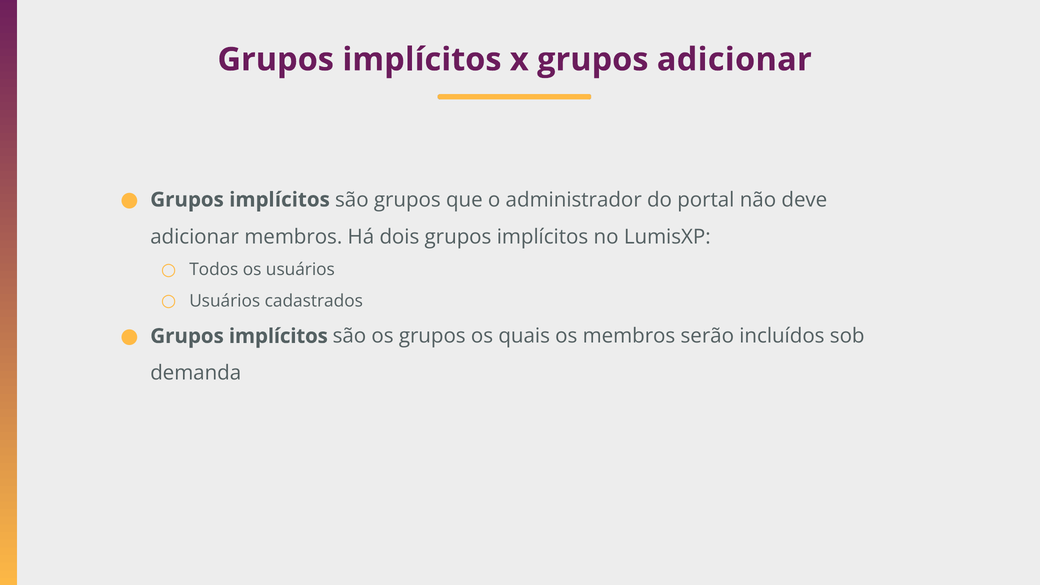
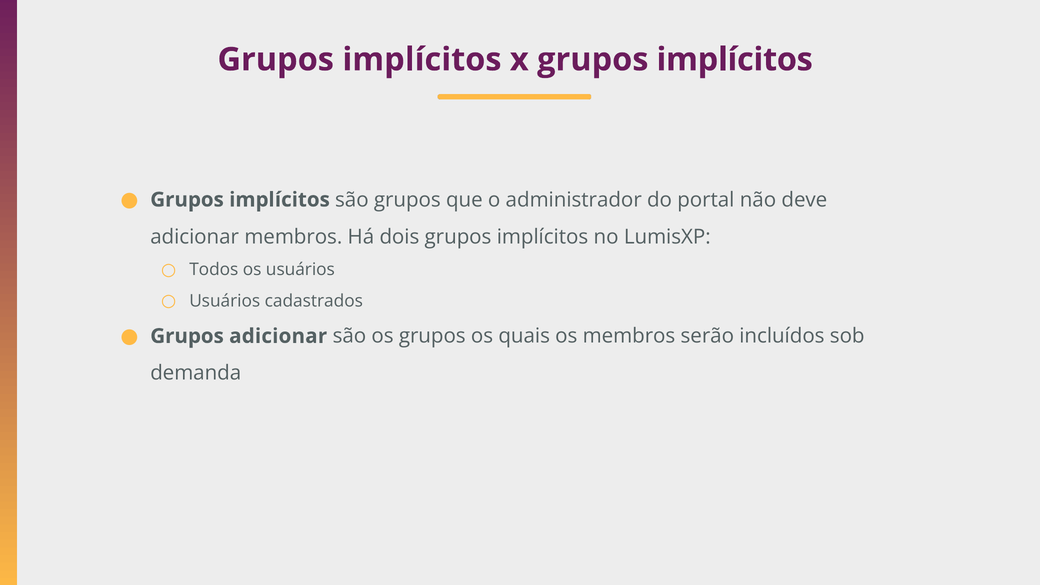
x grupos adicionar: adicionar -> implícitos (735, 60)
implícitos: implícitos -> adicionar (278, 336)
